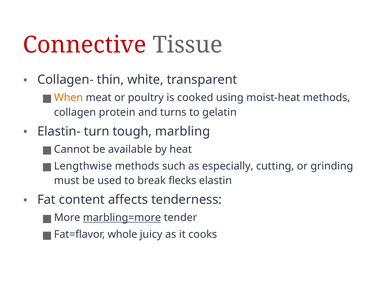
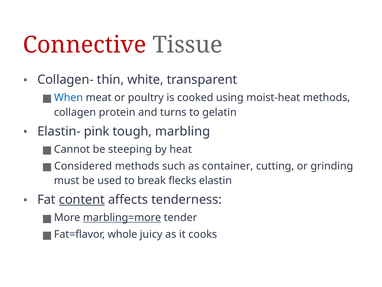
When colour: orange -> blue (68, 97)
turn: turn -> pink (97, 131)
available: available -> steeping (130, 149)
Lengthwise: Lengthwise -> Considered (83, 166)
especially: especially -> container (228, 166)
content underline: none -> present (82, 199)
